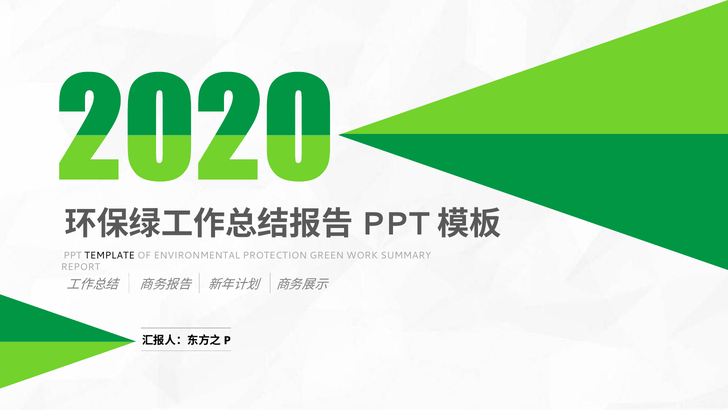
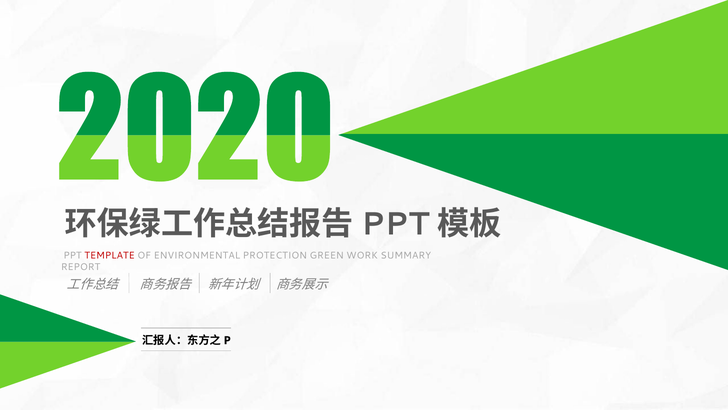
TEMPLATE colour: black -> red (110, 255)
